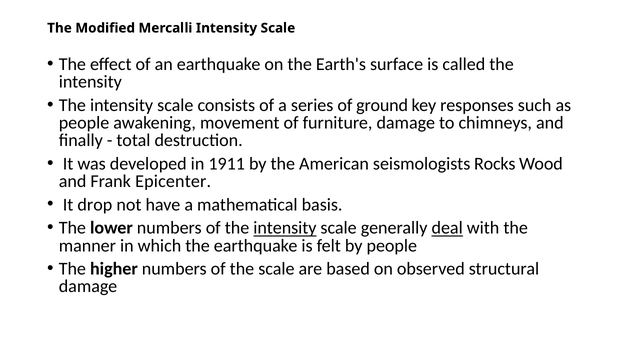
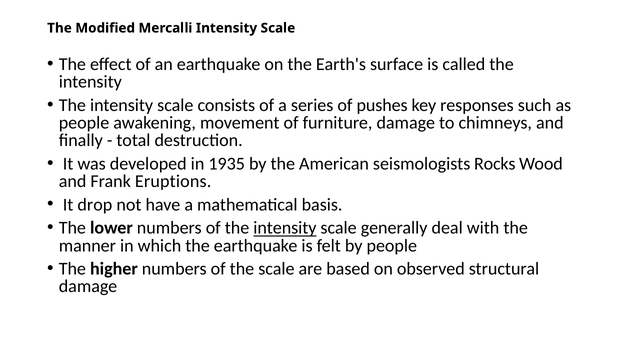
ground: ground -> pushes (382, 105)
1911: 1911 -> 1935 (227, 164)
Epicenter: Epicenter -> Eruptions (173, 181)
deal underline: present -> none (447, 228)
